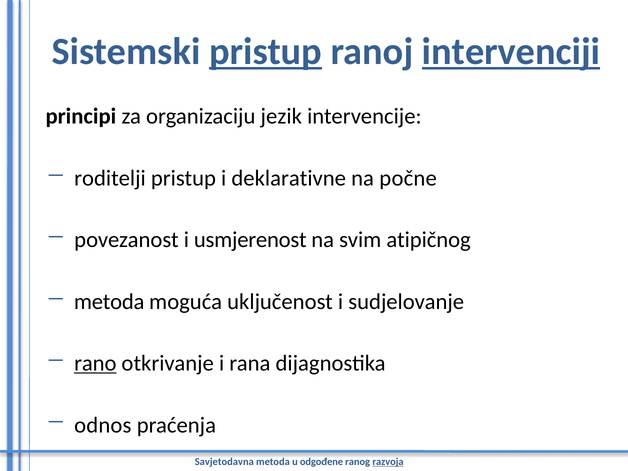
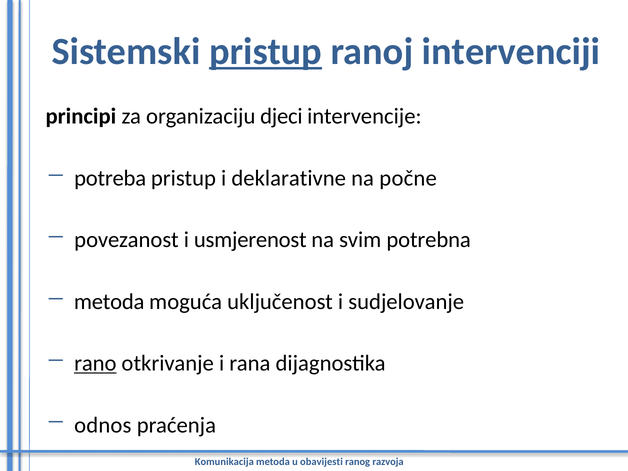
intervenciji underline: present -> none (511, 52)
jezik: jezik -> djeci (281, 116)
roditelji: roditelji -> potreba (110, 178)
atipičnog: atipičnog -> potrebna (429, 240)
Savjetodavna: Savjetodavna -> Komunikacija (224, 462)
odgođene: odgođene -> obavijesti (321, 462)
razvoja underline: present -> none (388, 462)
